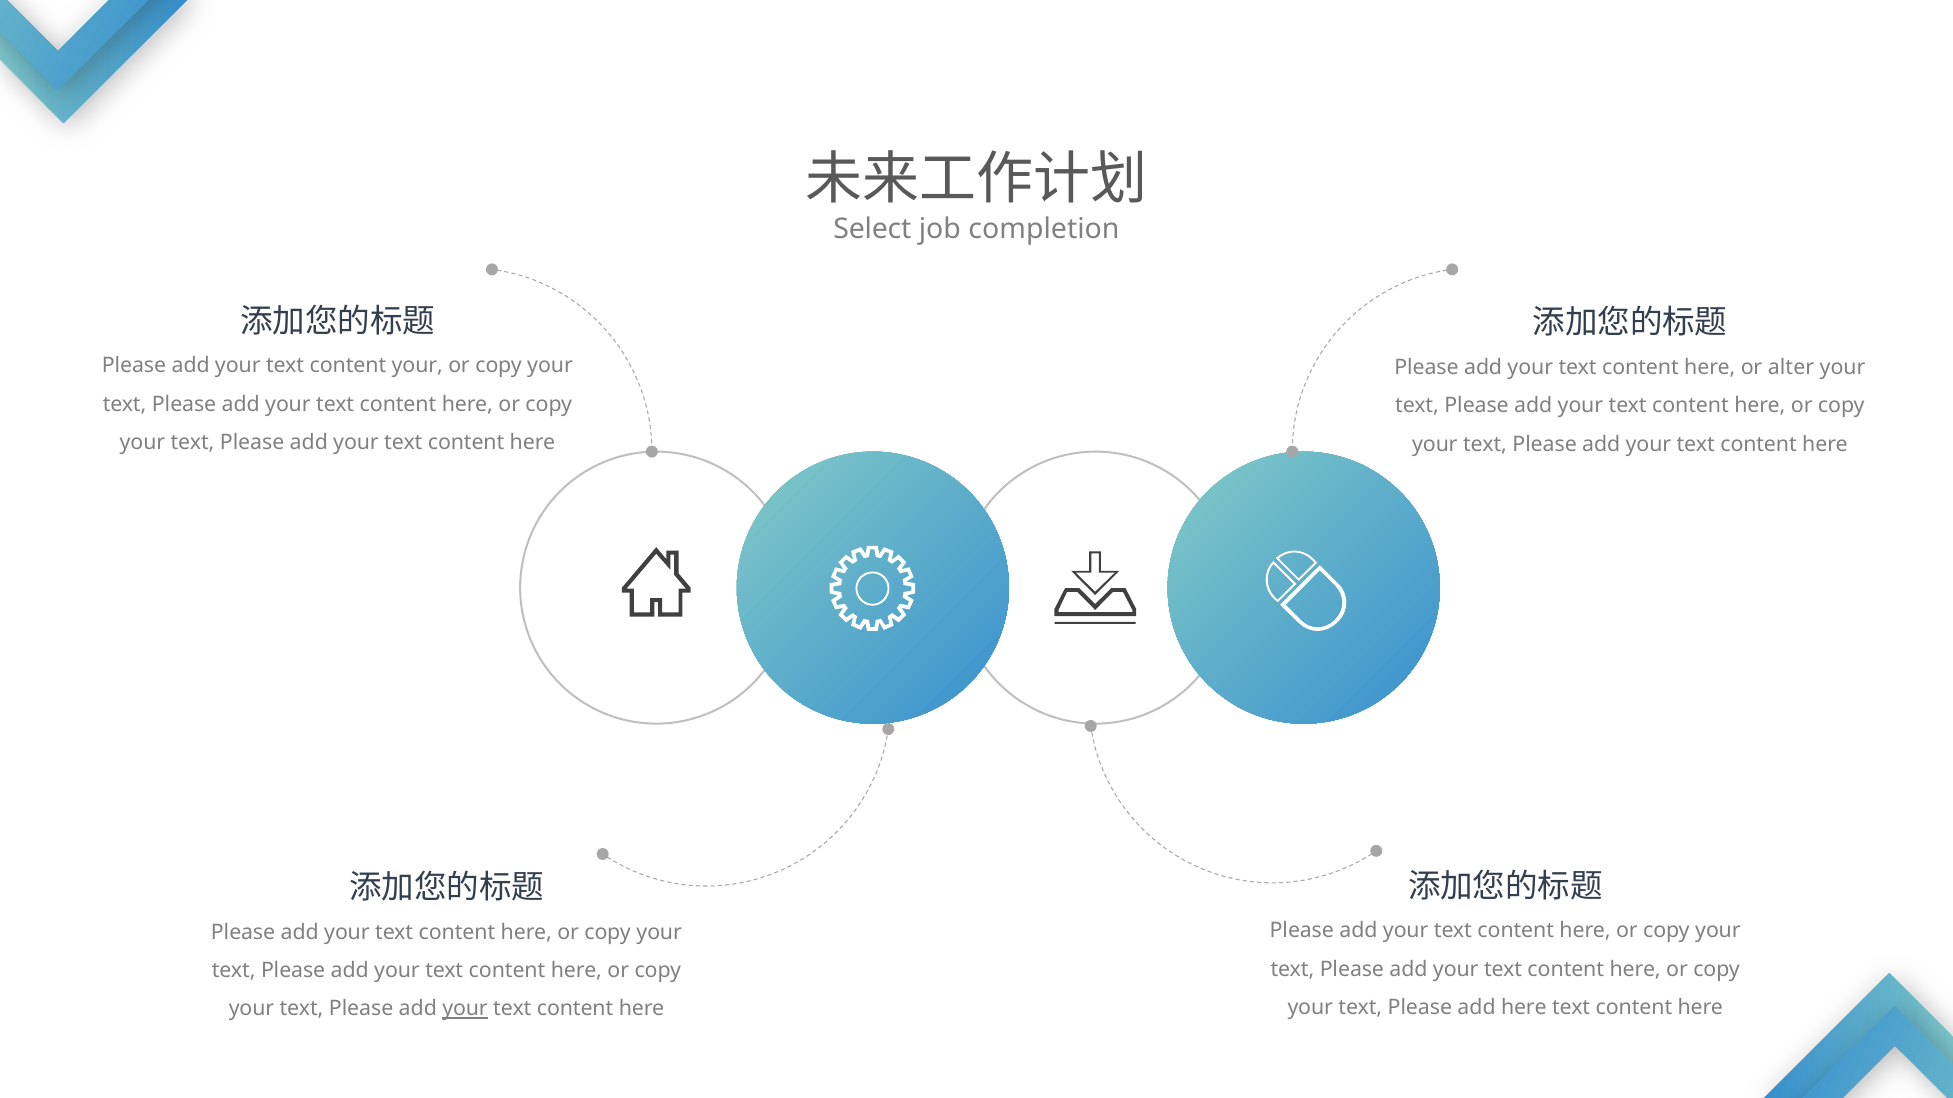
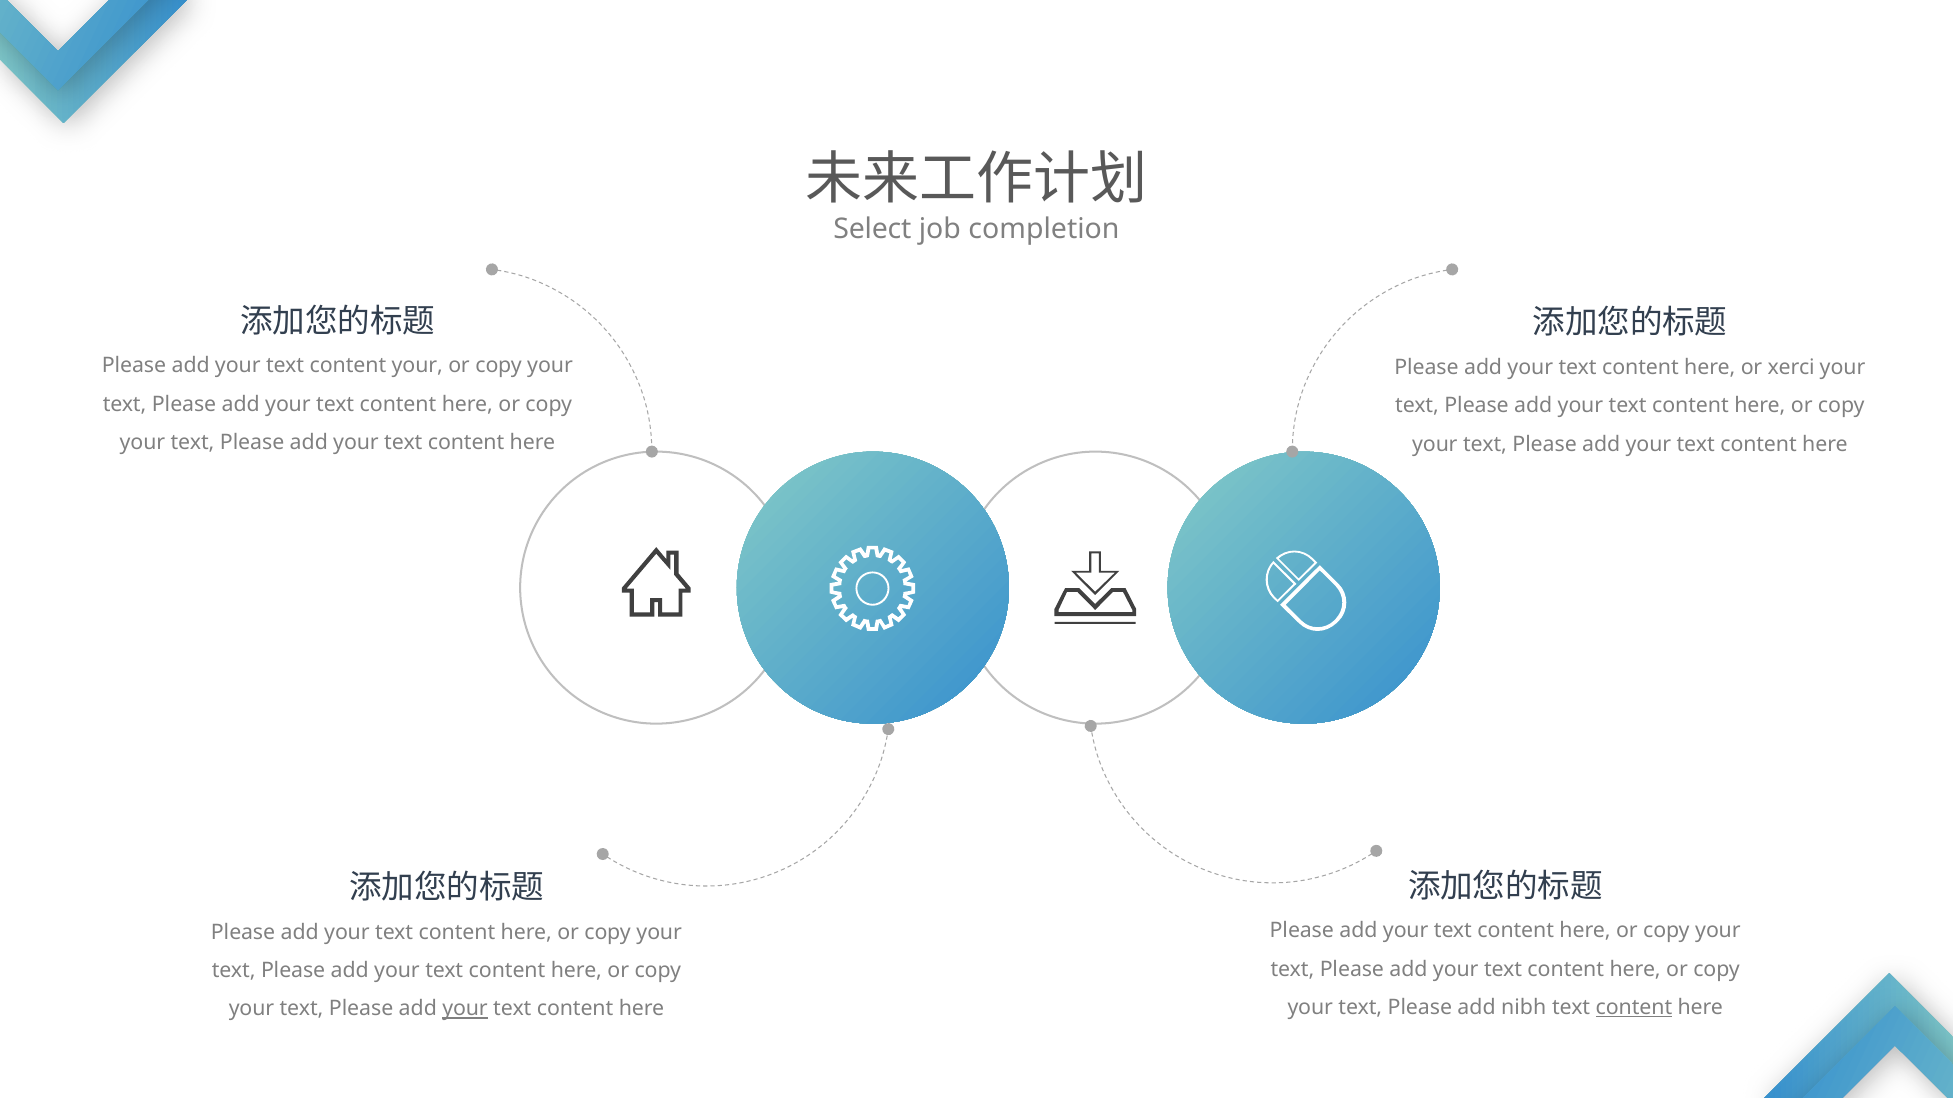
alter: alter -> xerci (1791, 368)
add here: here -> nibh (1524, 1008)
content underline: none -> present (1634, 1008)
